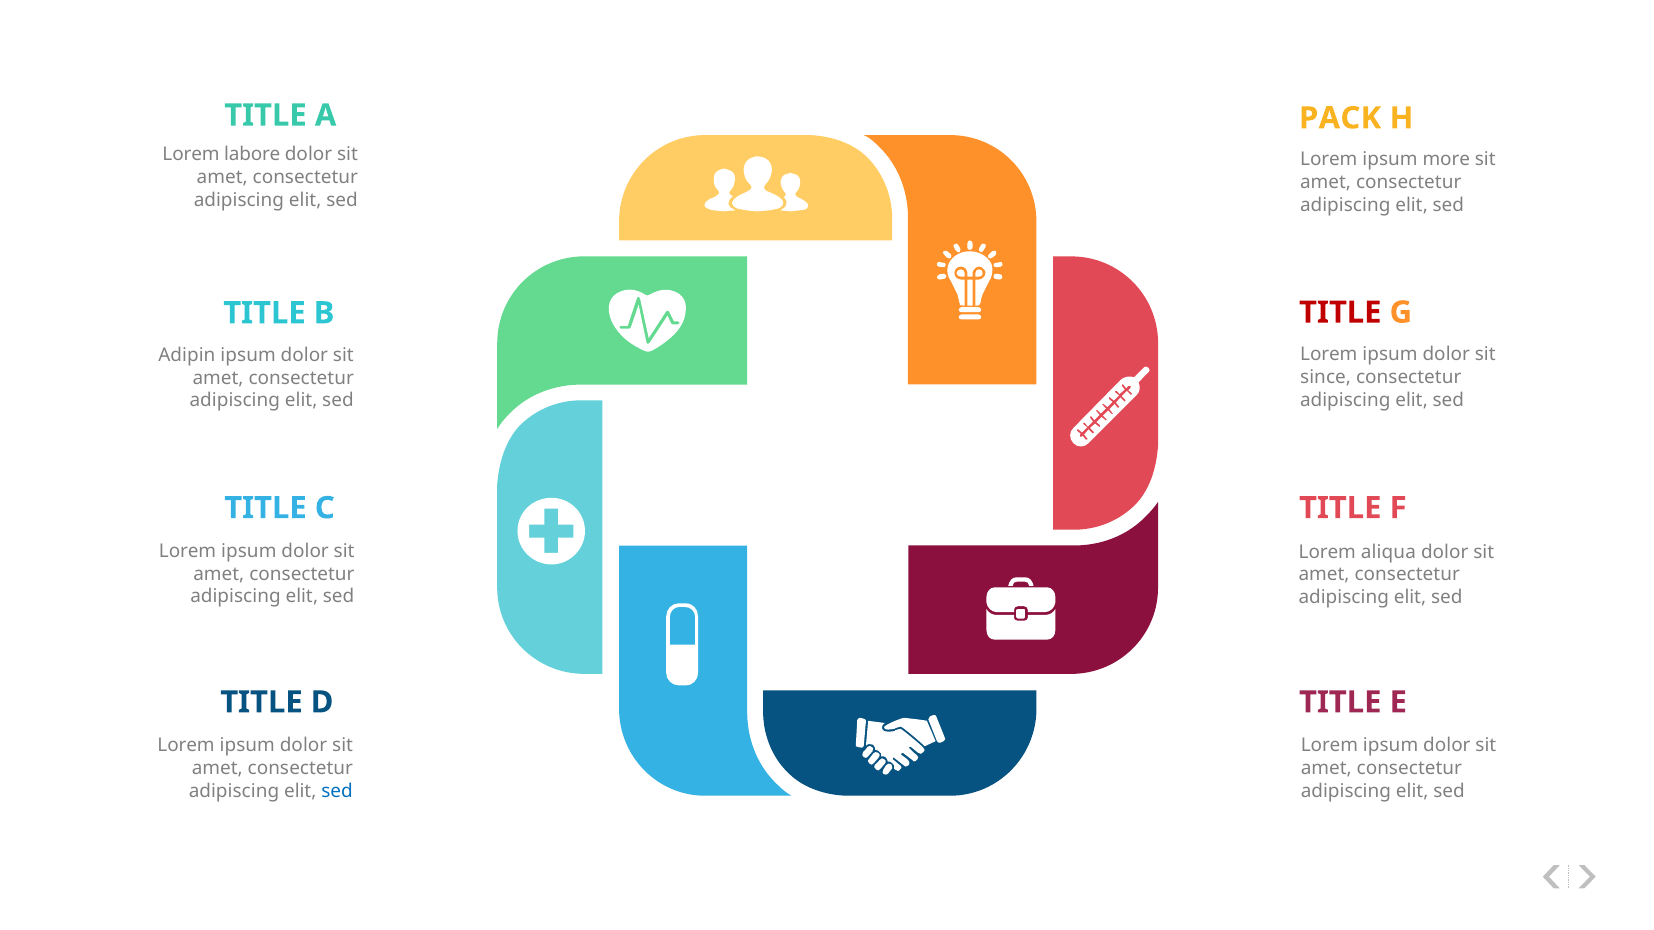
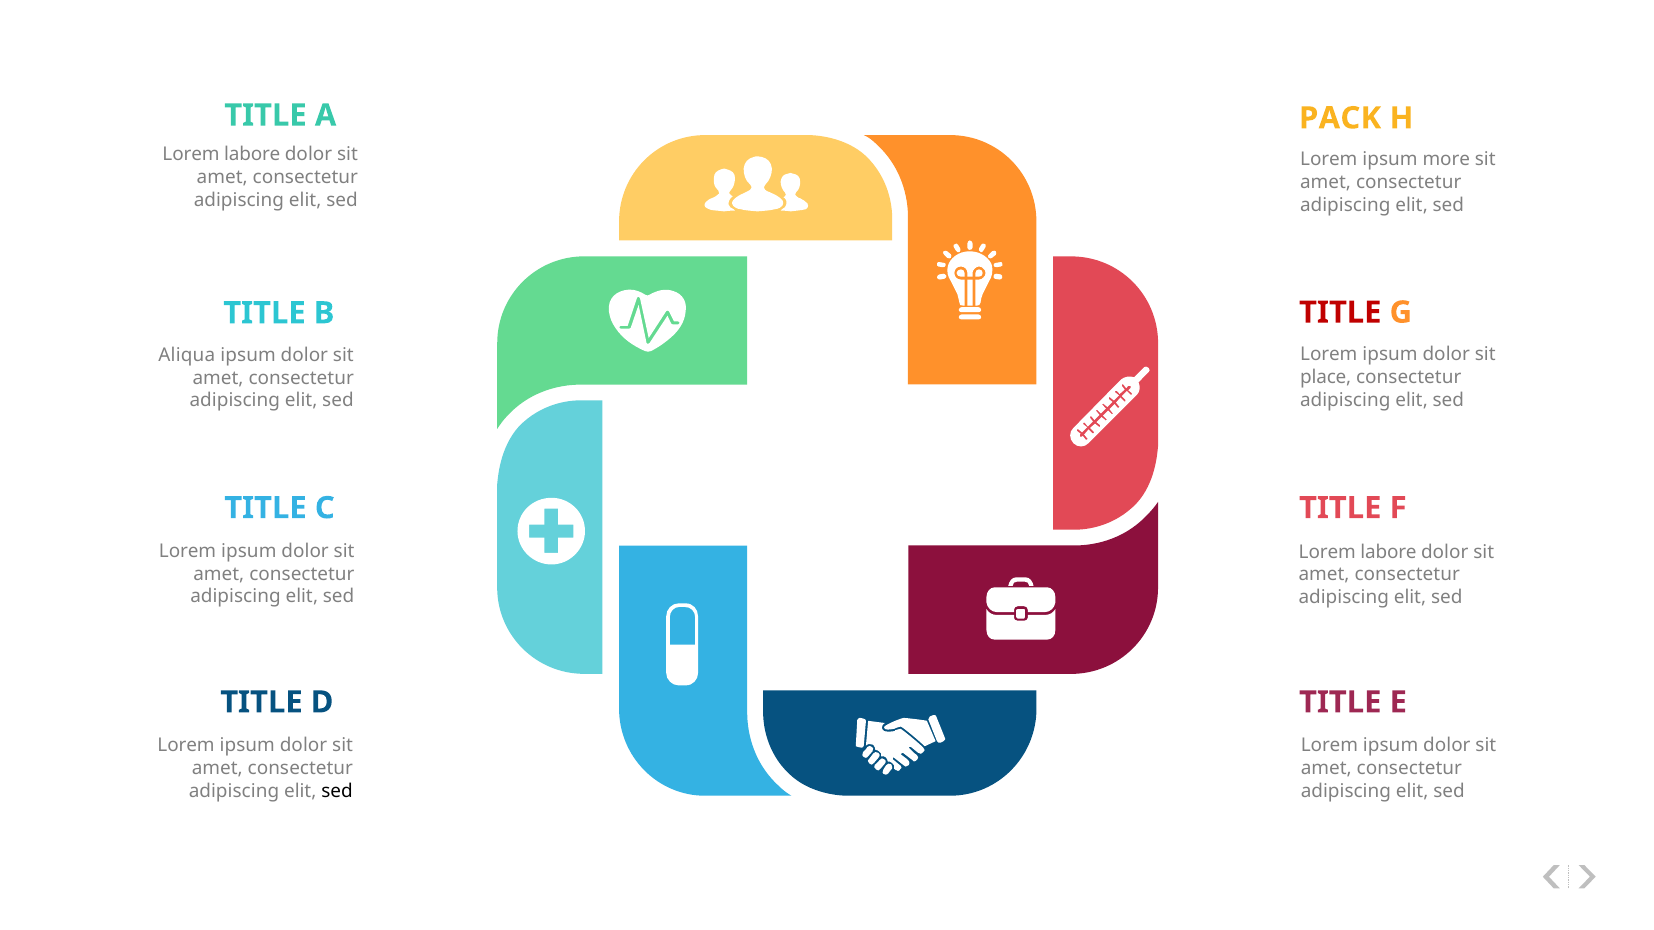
Adipin: Adipin -> Aliqua (187, 355)
since: since -> place (1326, 377)
aliqua: aliqua -> labore (1389, 552)
sed colour: blue -> black (337, 791)
